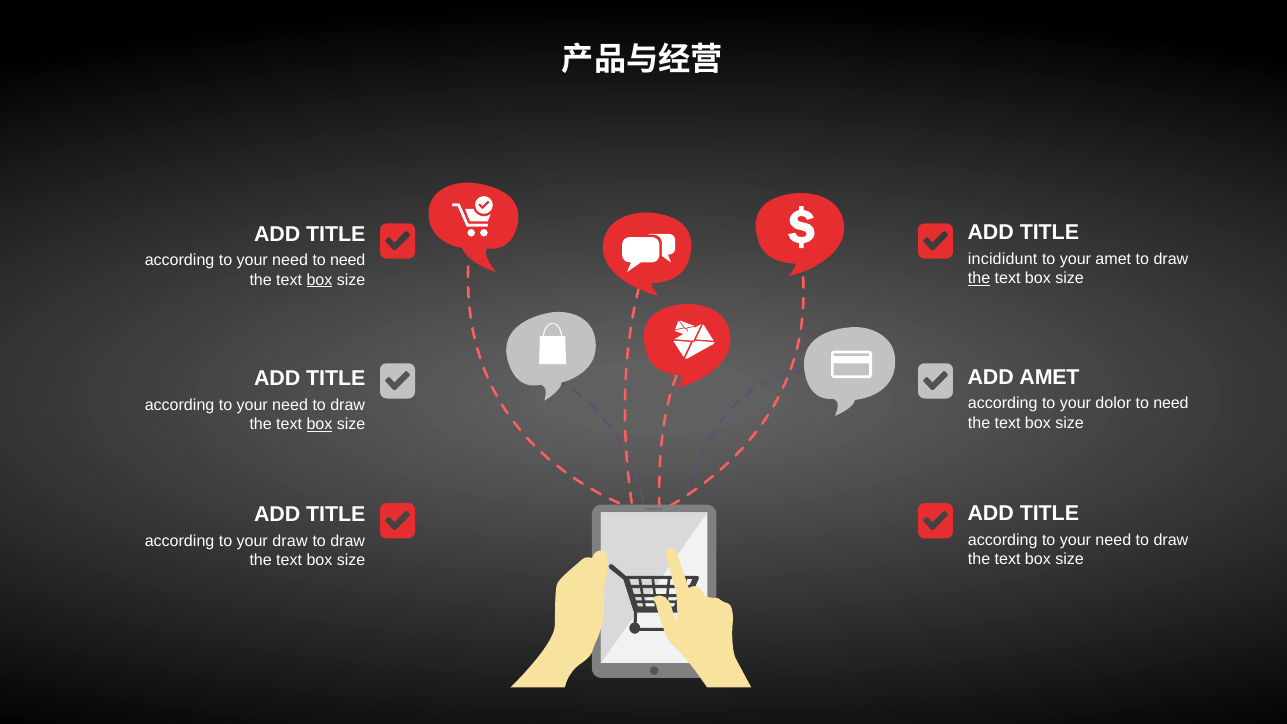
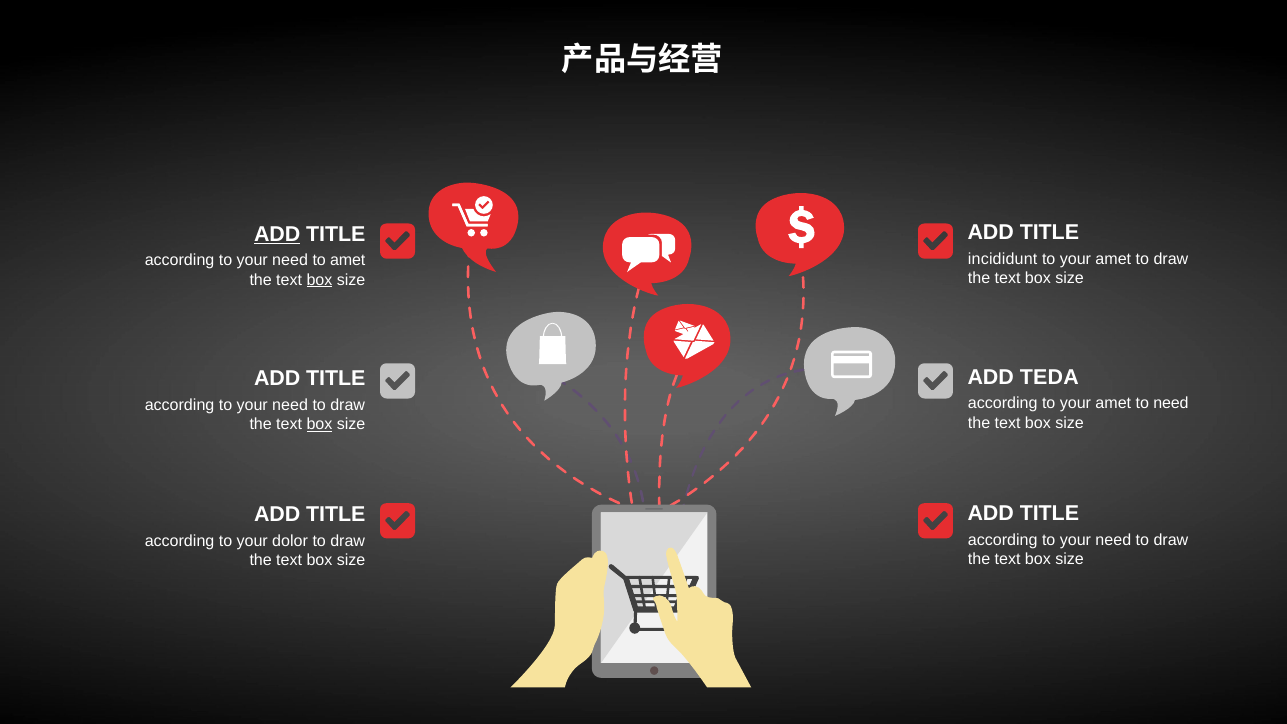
ADD underline: none -> present (277, 234)
need to need: need -> amet (348, 261)
the underline: present -> none (979, 278)
ADD AMET: AMET -> TEDA (1049, 377)
according to your dolor: dolor -> amet (1113, 403)
your draw: draw -> dolor (290, 541)
